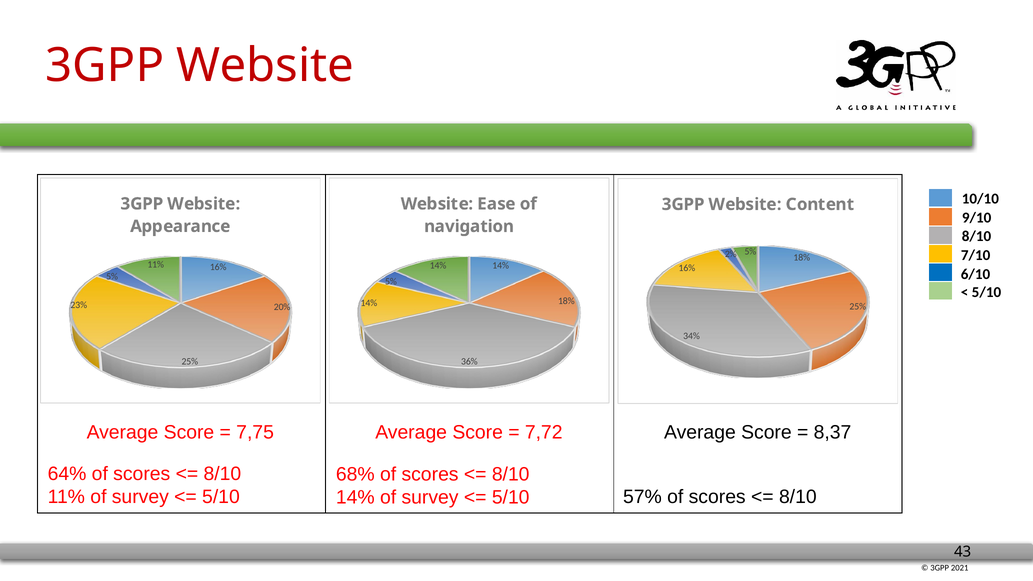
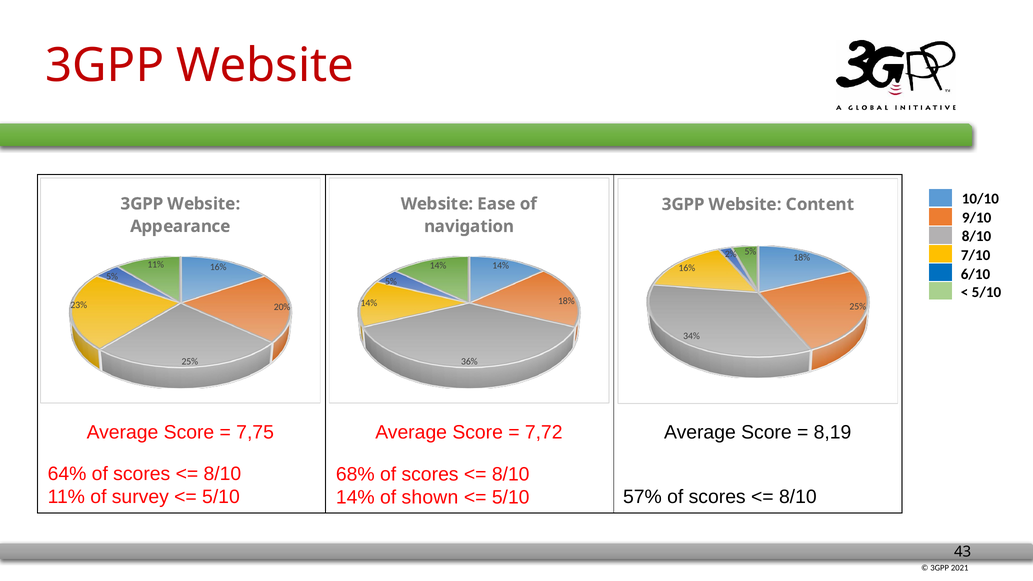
8,37: 8,37 -> 8,19 (833, 432)
14% of survey: survey -> shown (430, 498)
